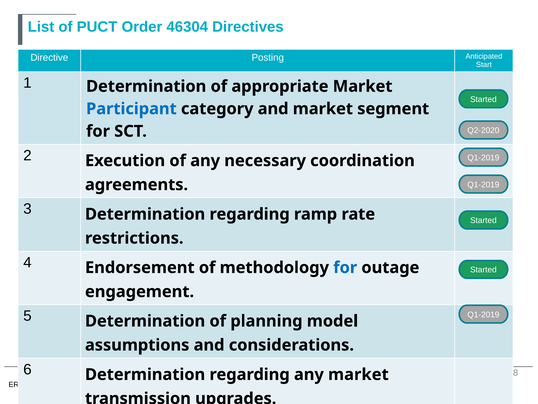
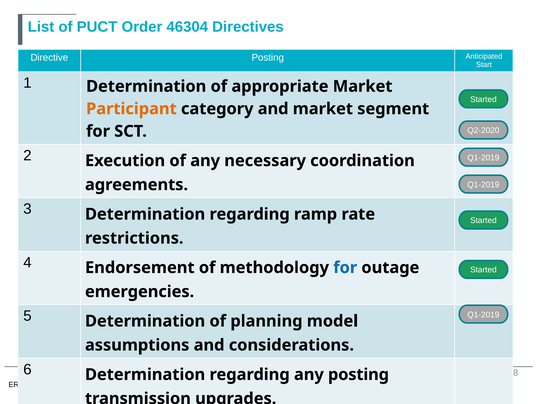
Participant colour: blue -> orange (131, 109)
engagement: engagement -> emergencies (140, 291)
any market: market -> posting (359, 374)
